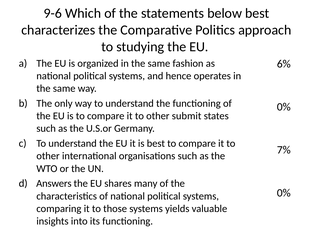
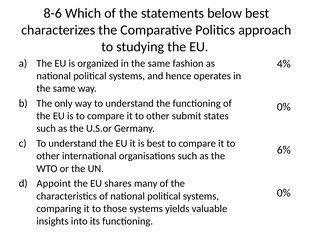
9-6: 9-6 -> 8-6 (53, 13)
6%: 6% -> 4% (284, 64)
7%: 7% -> 6% (284, 150)
Answers: Answers -> Appoint (54, 183)
